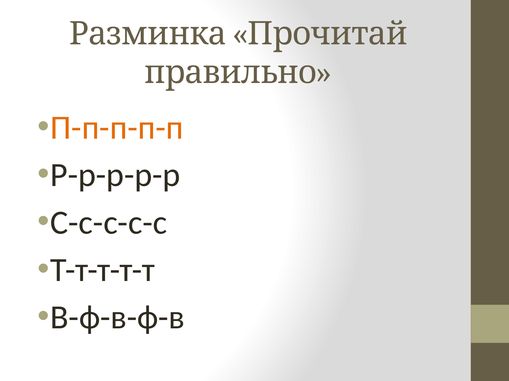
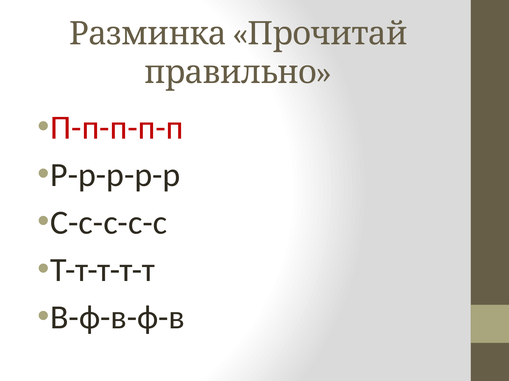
П-п-п-п-п colour: orange -> red (117, 128)
